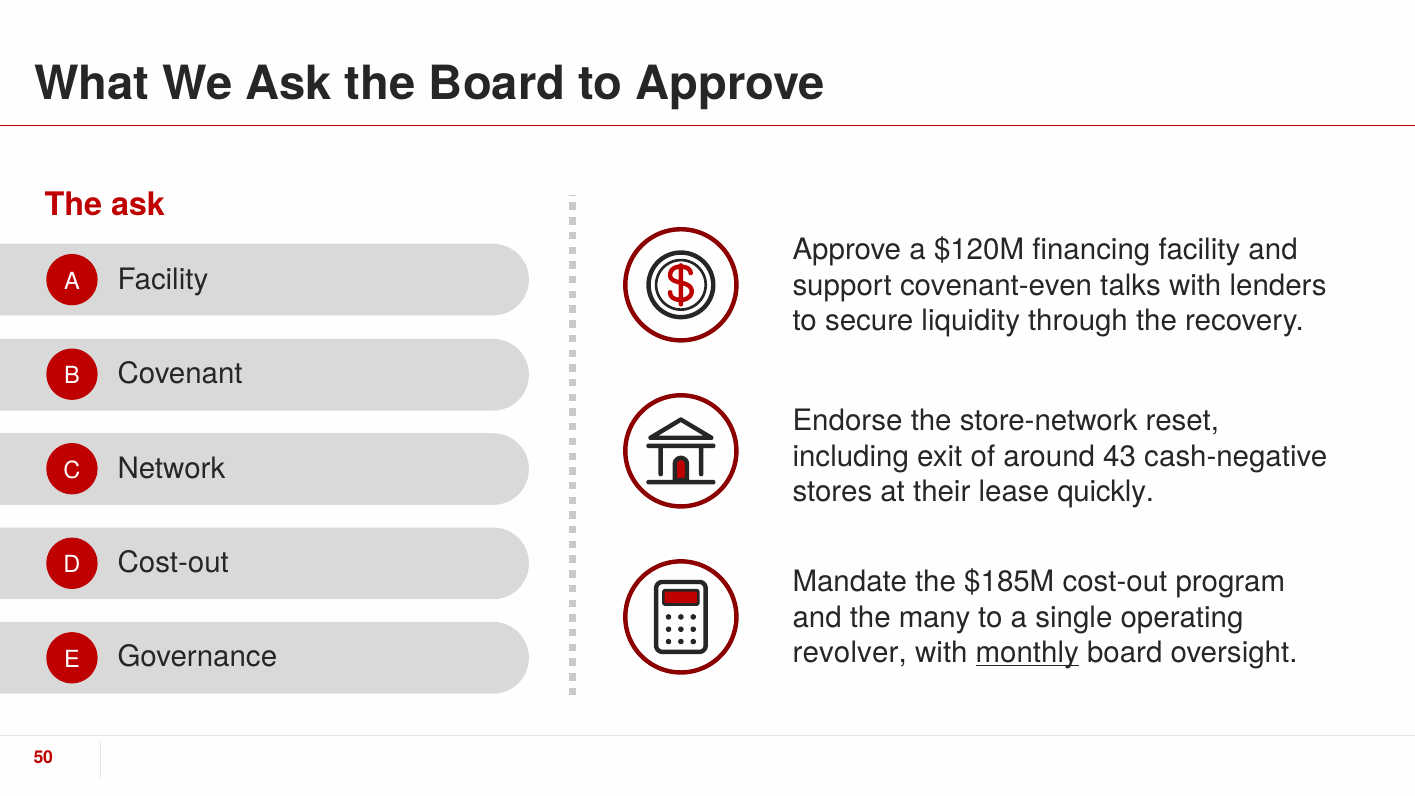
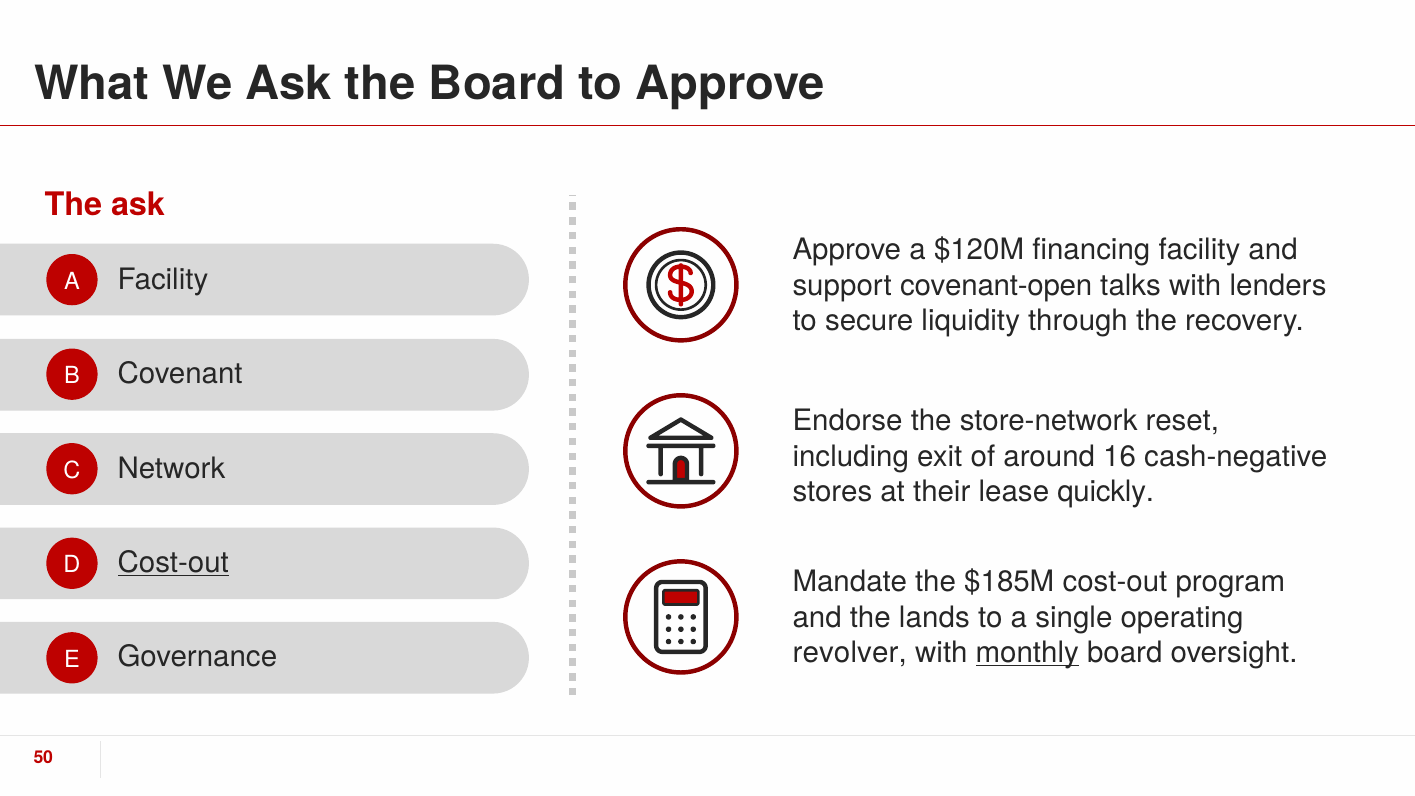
covenant-even: covenant-even -> covenant-open (996, 285)
43: 43 -> 16 (1120, 456)
Cost-out underline: none -> present (173, 563)
many: many -> lands (934, 617)
